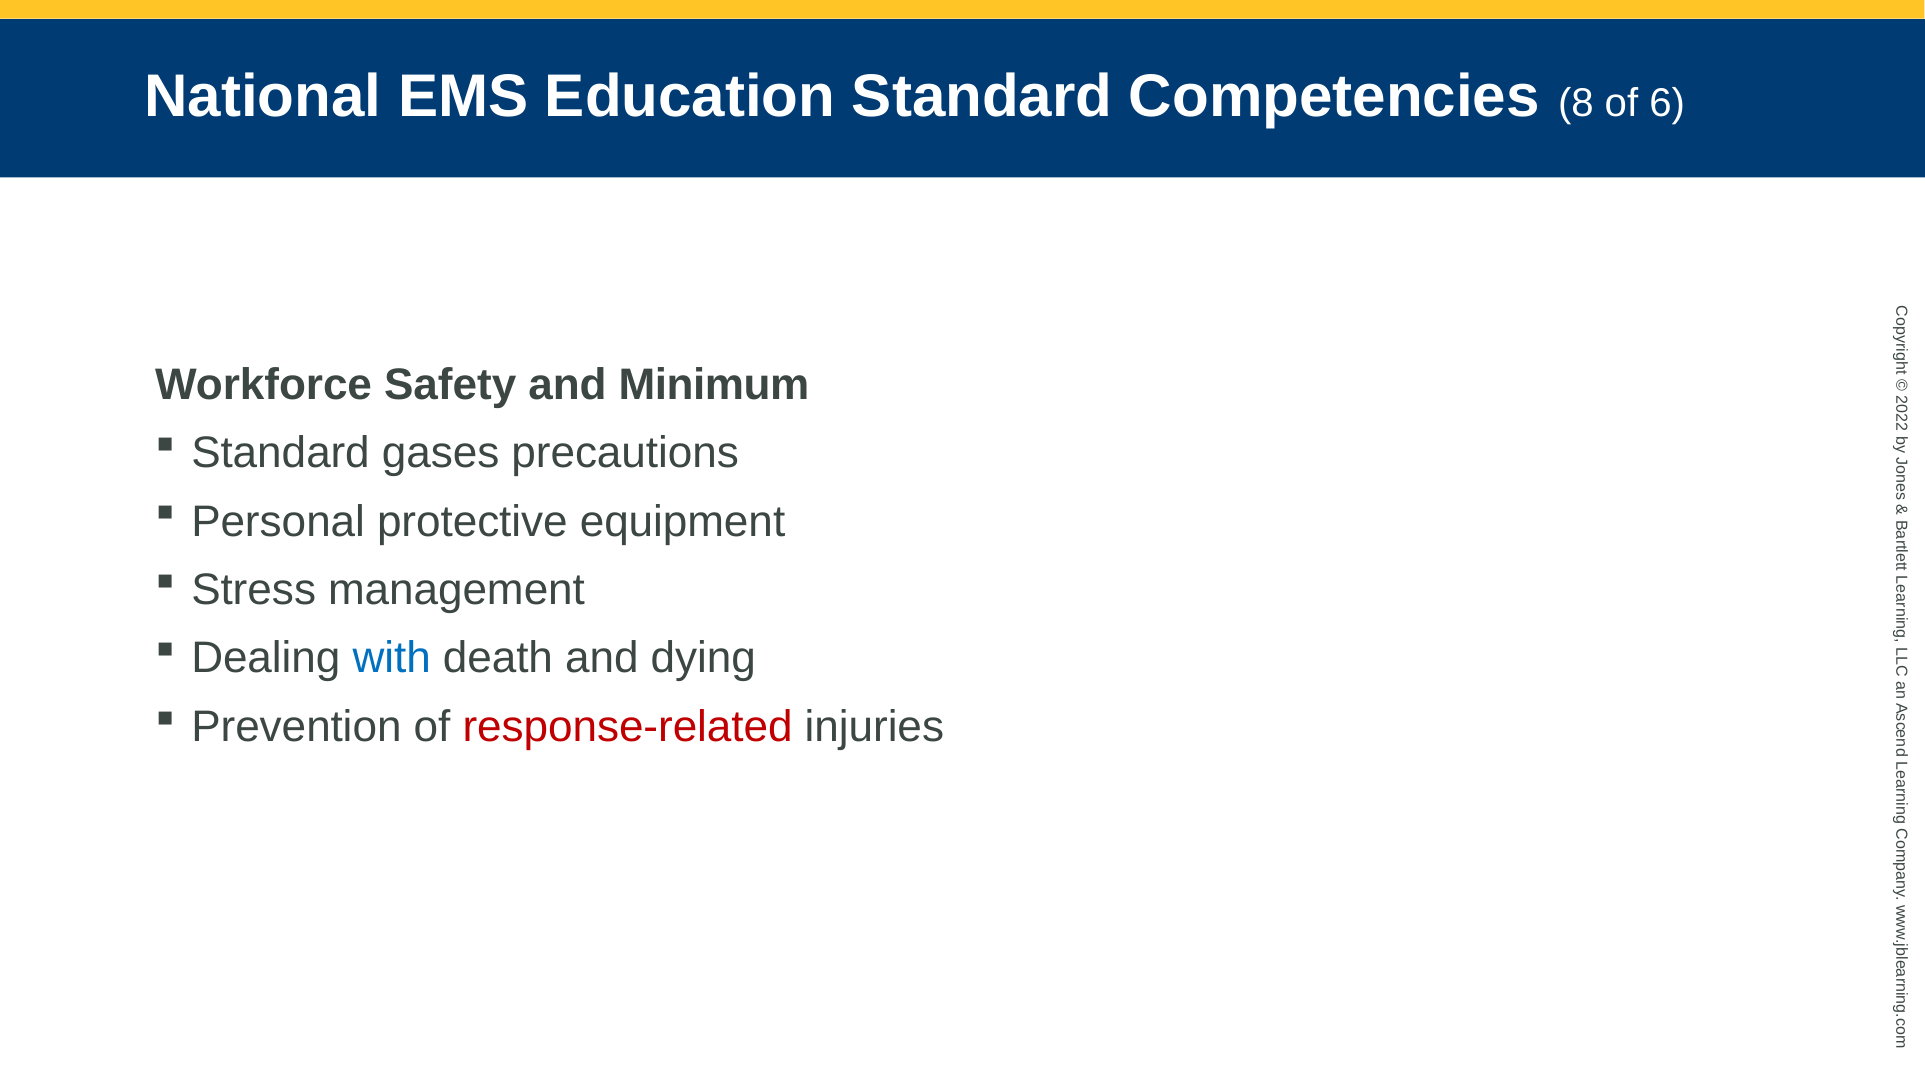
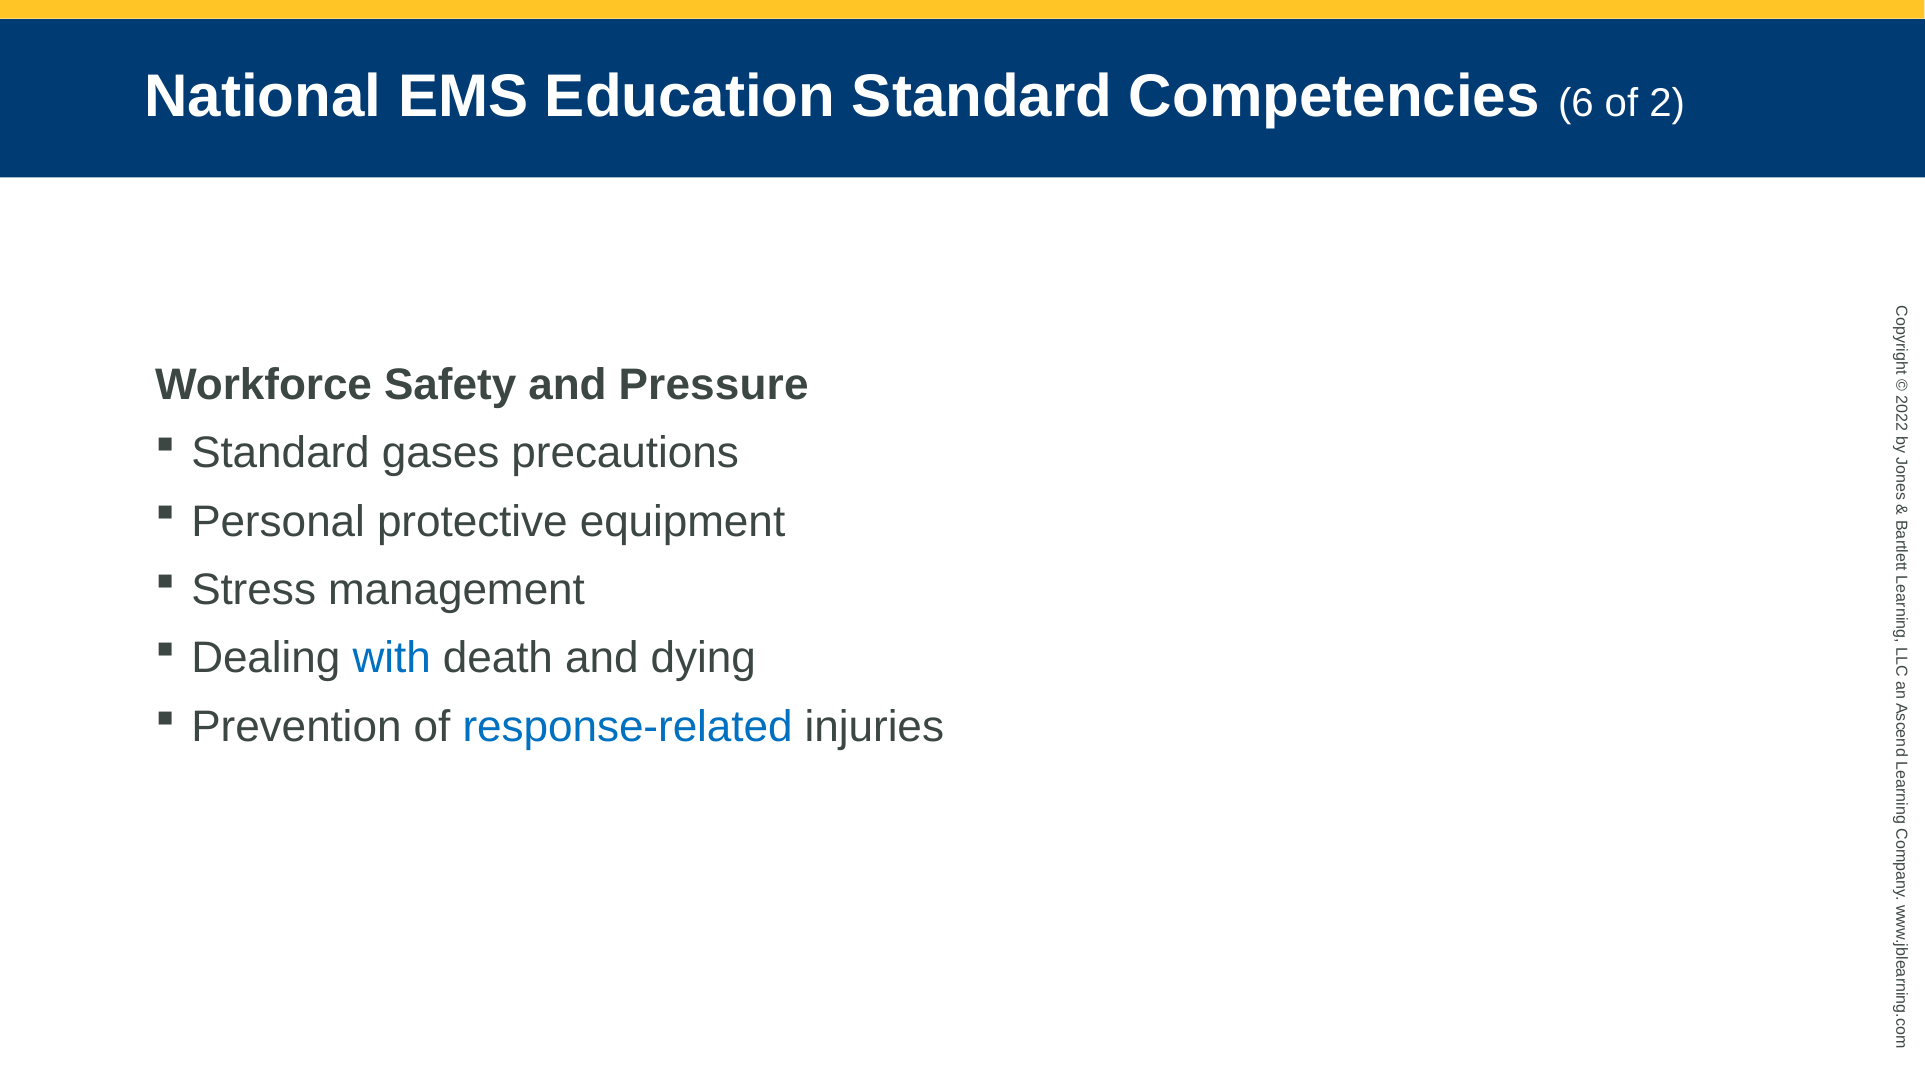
8: 8 -> 6 (1576, 103)
of 6: 6 -> 2 (1667, 103)
Minimum: Minimum -> Pressure (714, 385)
response-related colour: red -> blue (628, 727)
